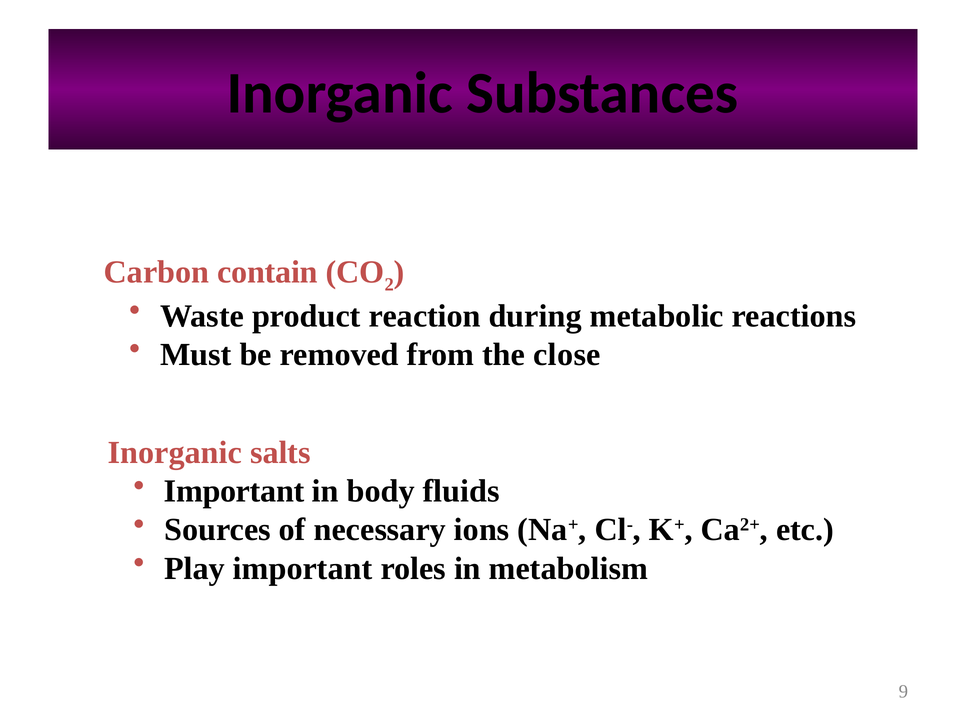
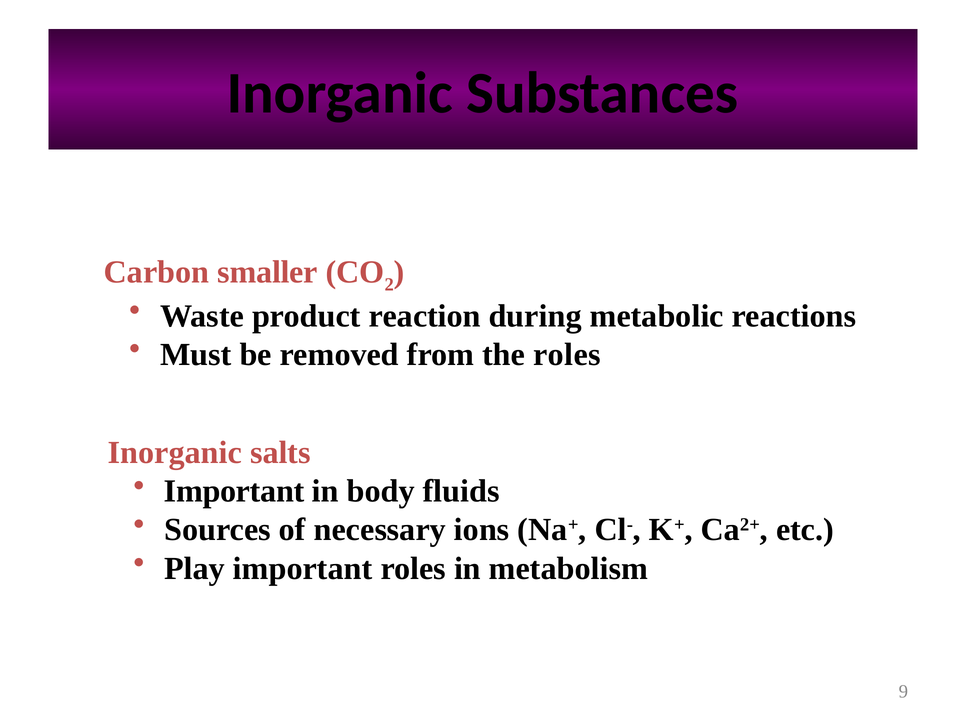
contain: contain -> smaller (267, 272)
the close: close -> roles (567, 355)
